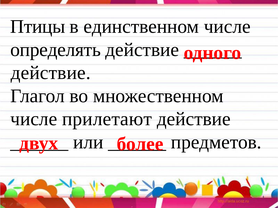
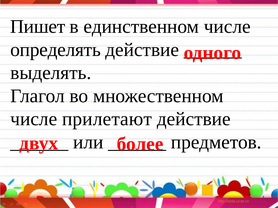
Птицы: Птицы -> Пишет (38, 27)
действие: действие -> выделять (51, 73)
